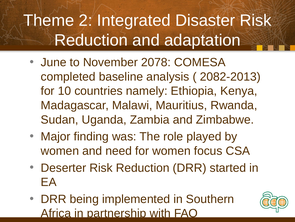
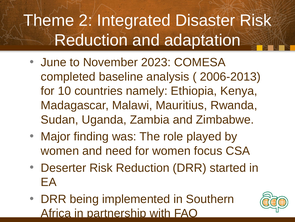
2078: 2078 -> 2023 (156, 62)
2082-2013: 2082-2013 -> 2006-2013 (230, 76)
